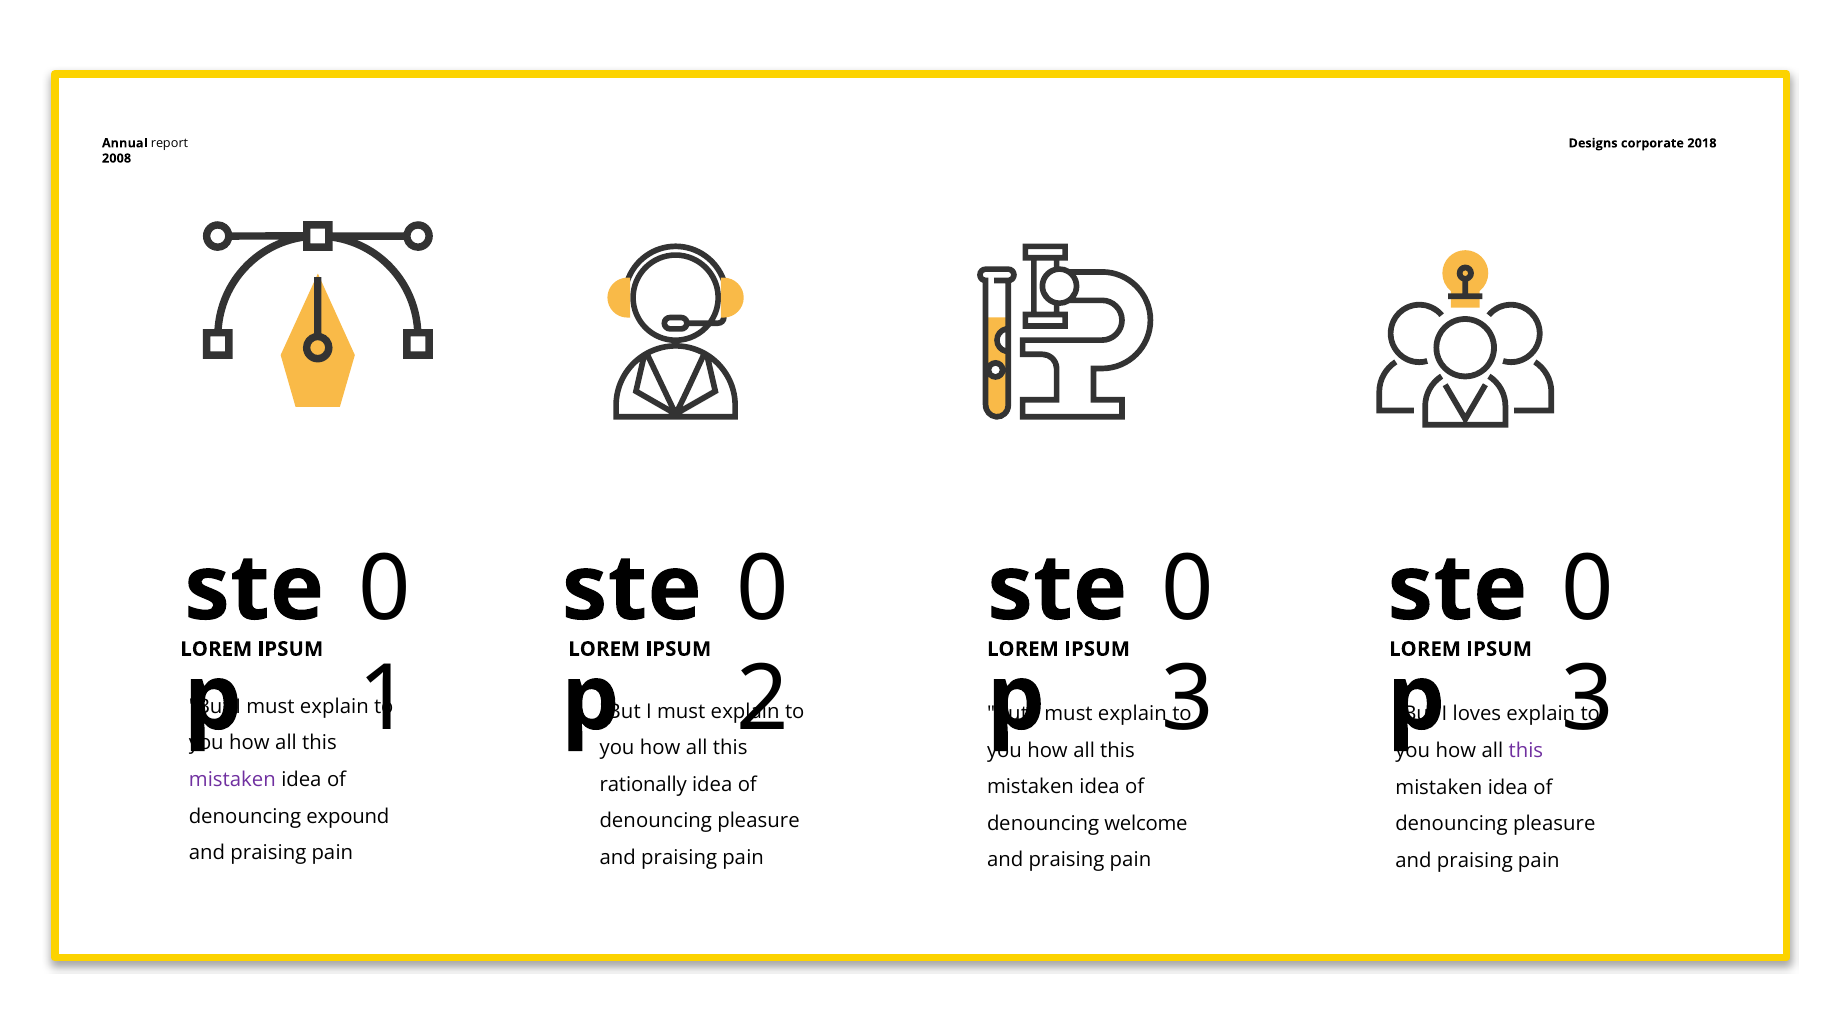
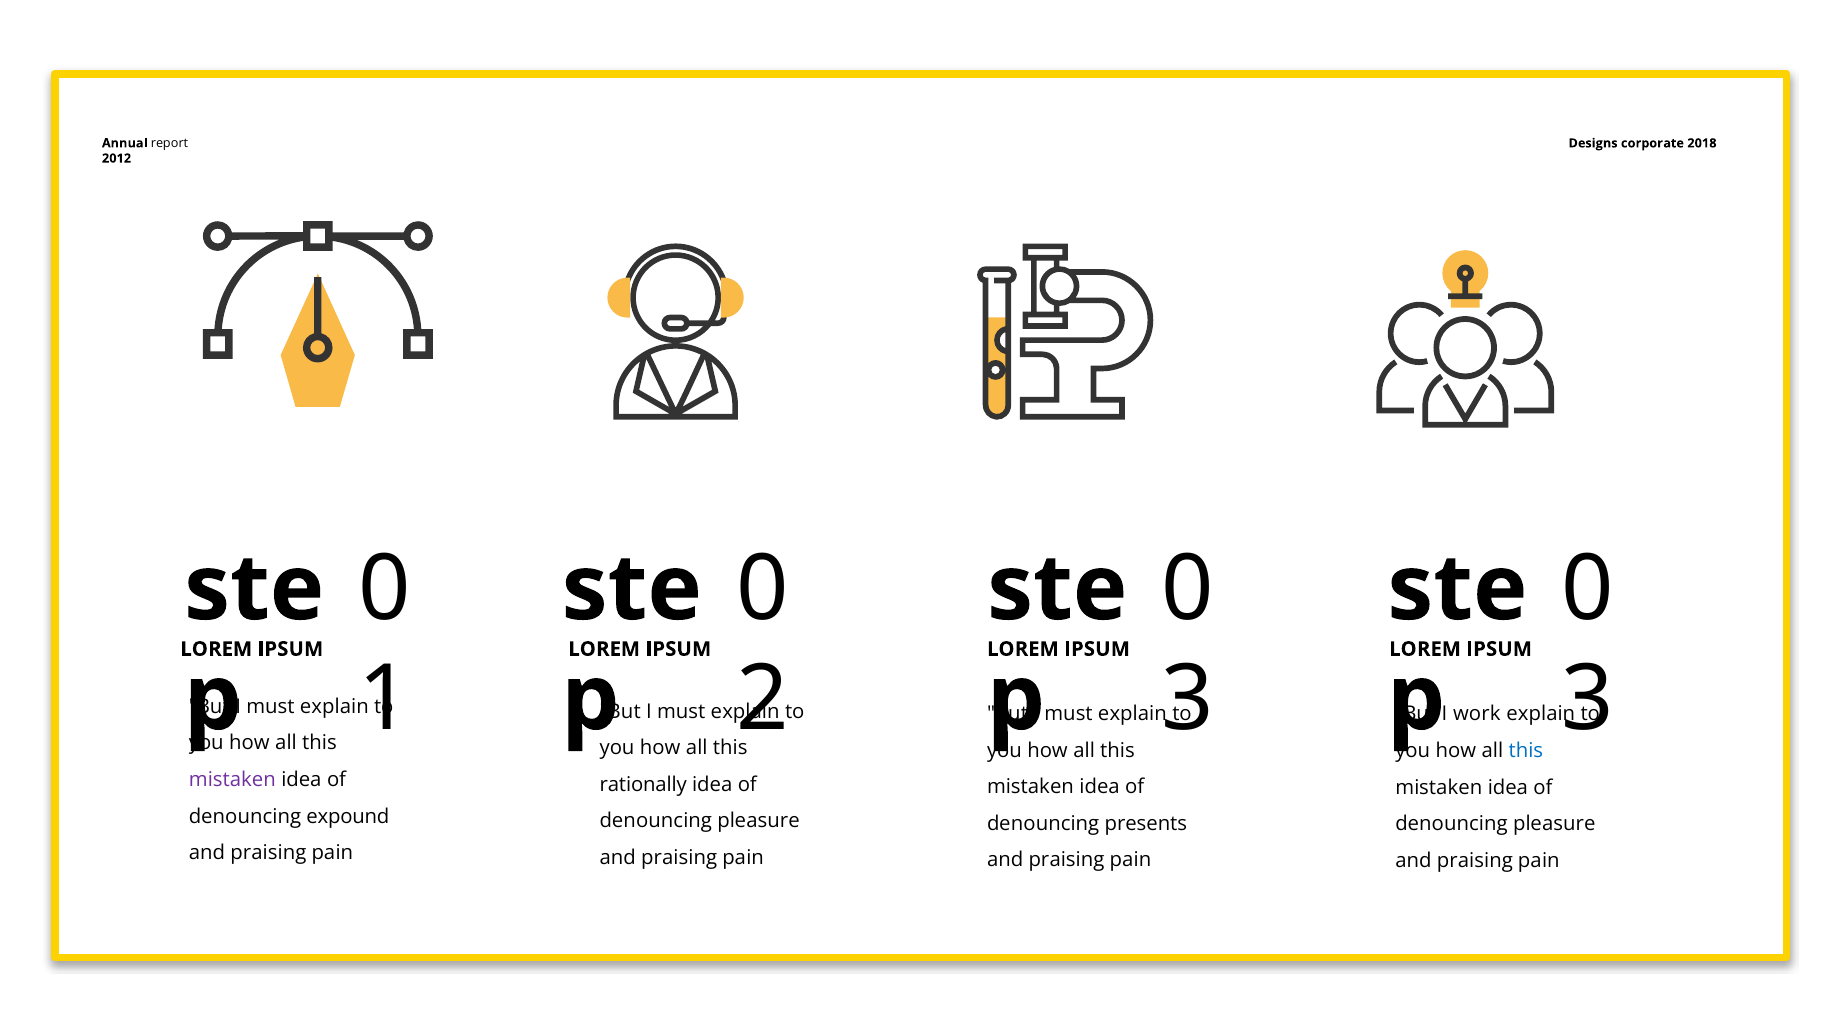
2008: 2008 -> 2012 (117, 158)
loves: loves -> work (1477, 714)
this colour: purple -> blue (1526, 751)
welcome: welcome -> presents (1146, 824)
